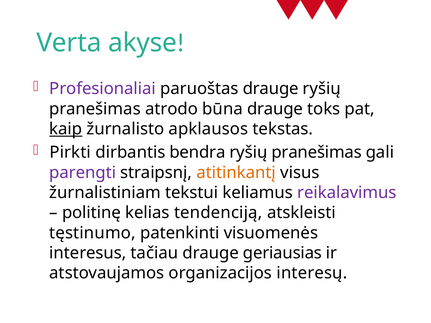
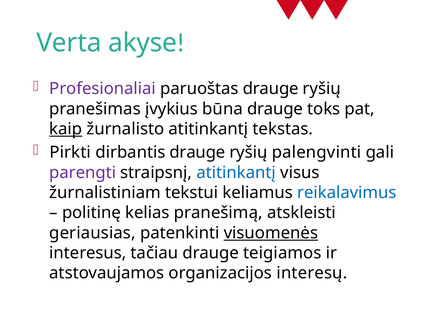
atrodo: atrodo -> įvykius (172, 109)
žurnalisto apklausos: apklausos -> atitinkantį (208, 129)
dirbantis bendra: bendra -> drauge (197, 153)
pranešimas: pranešimas -> palengvinti (317, 153)
atitinkantį colour: orange -> blue (236, 173)
reikalavimus colour: purple -> blue (347, 193)
tendenciją: tendenciją -> pranešimą (218, 213)
tęstinumo: tęstinumo -> geriausias (92, 233)
visuomenės underline: none -> present (271, 233)
geriausias: geriausias -> teigiamos (282, 253)
